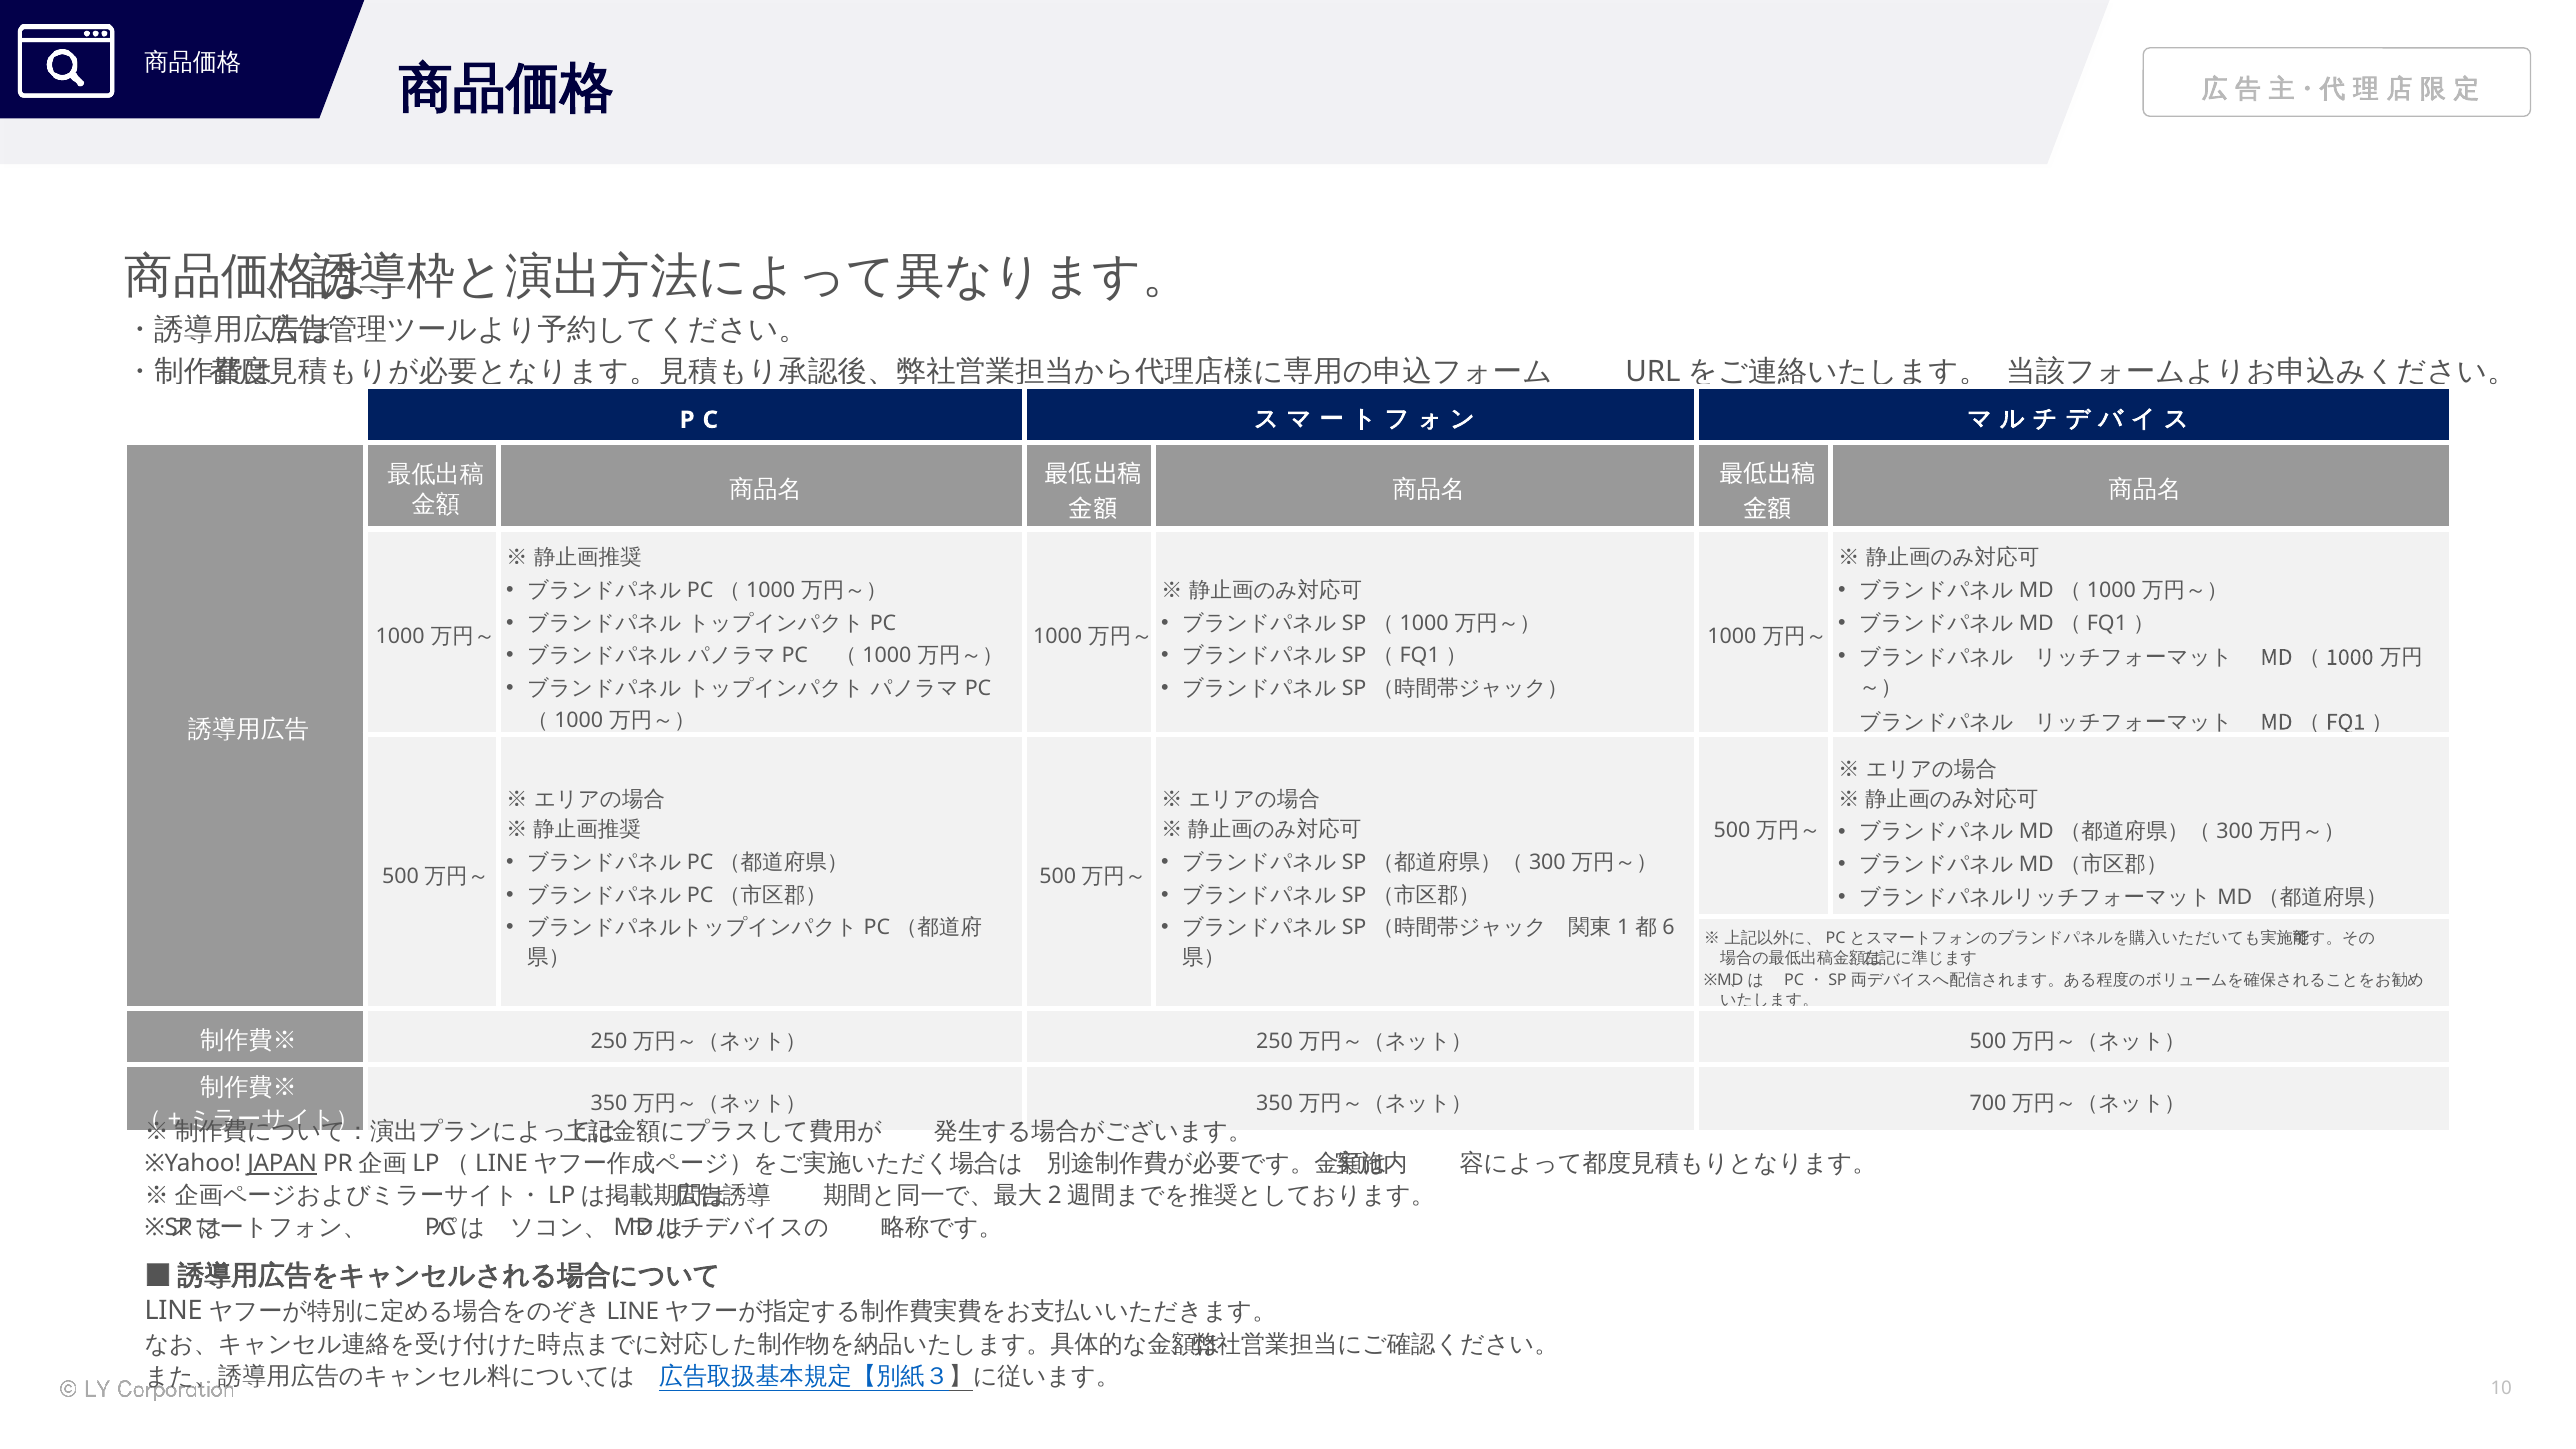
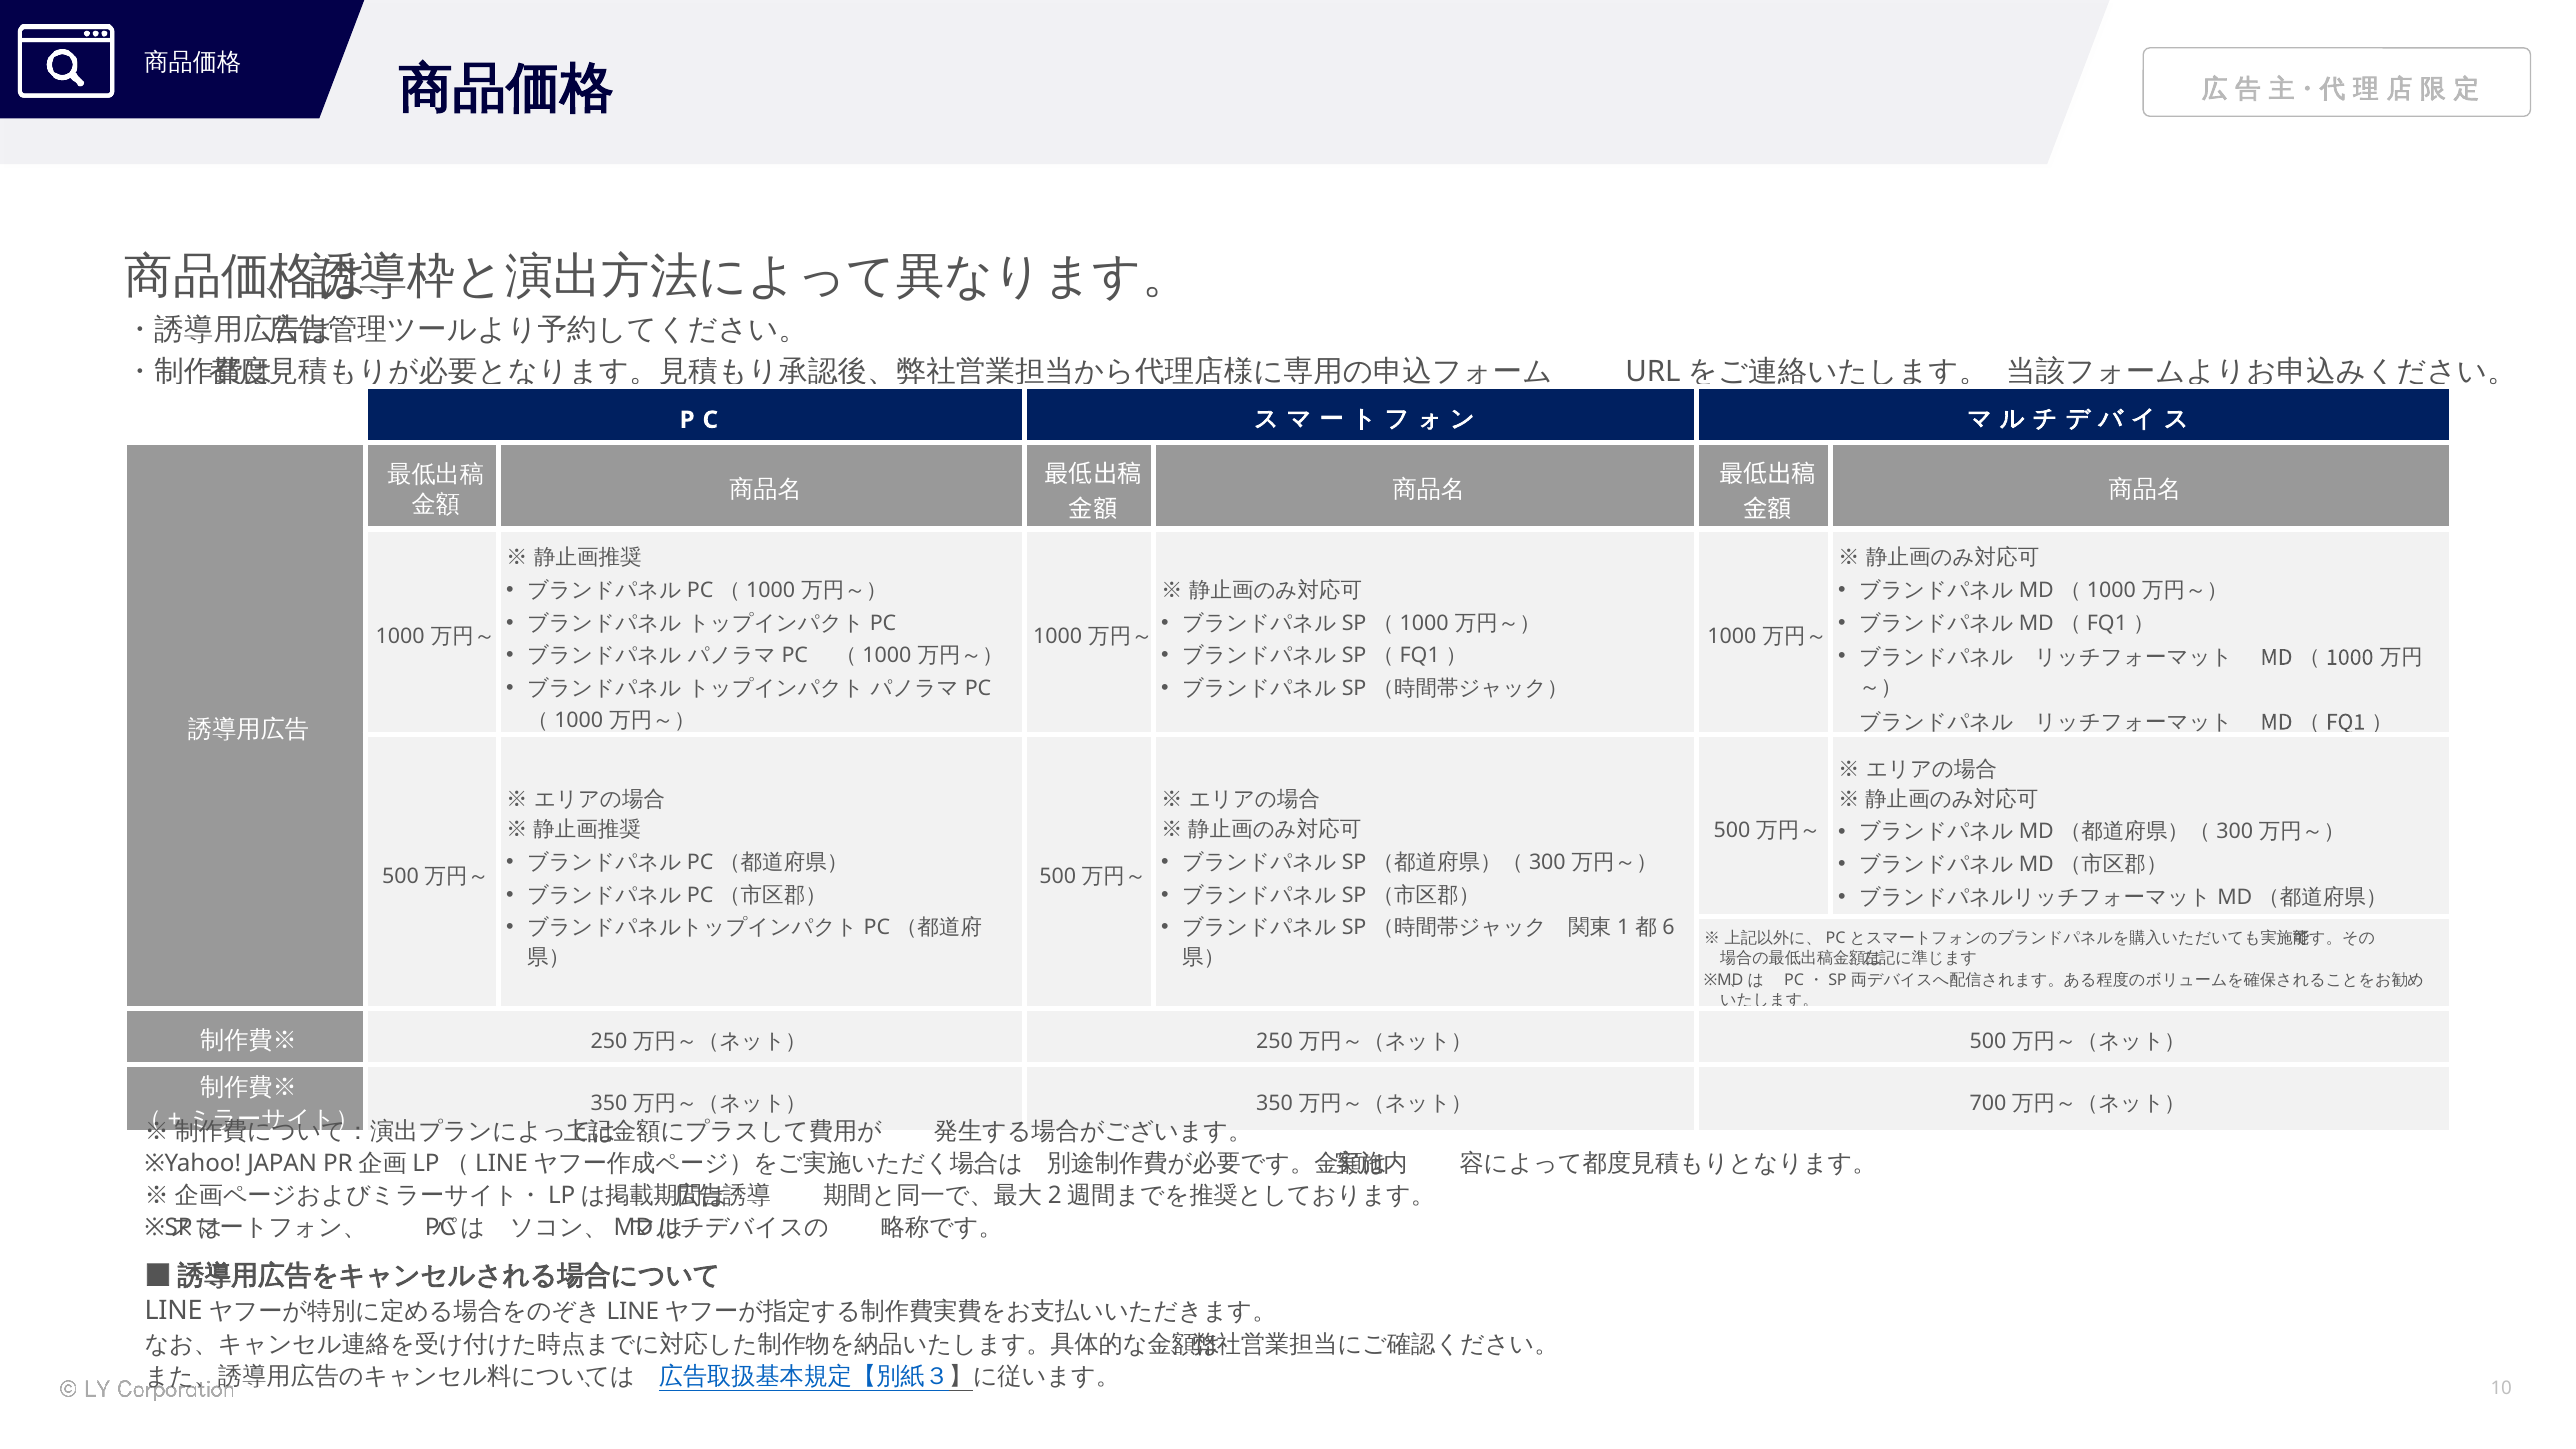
JAPAN underline: present -> none (282, 1163)
